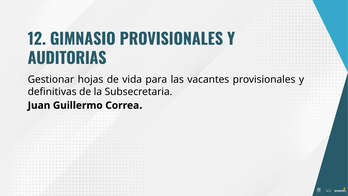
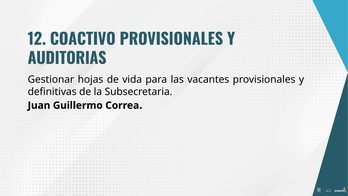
GIMNASIO: GIMNASIO -> COACTIVO (83, 39)
